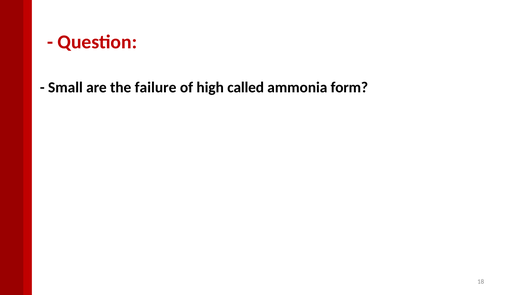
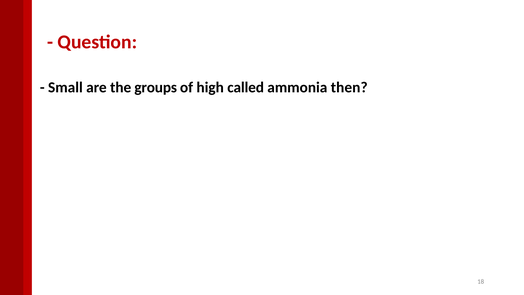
failure: failure -> groups (156, 87)
form: form -> then (349, 87)
